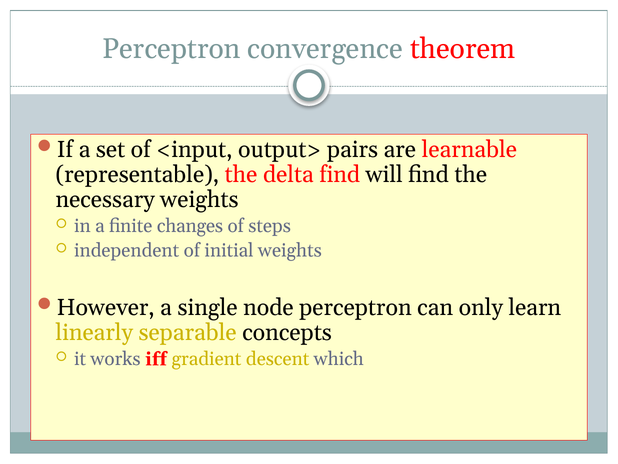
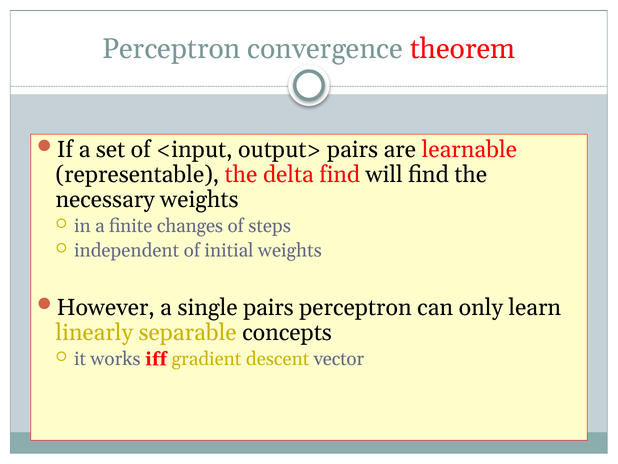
single node: node -> pairs (268, 307)
which: which -> vector (339, 359)
